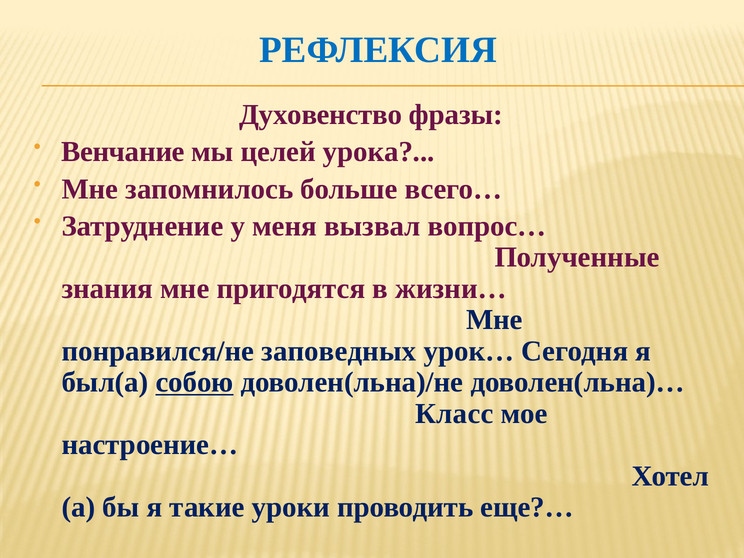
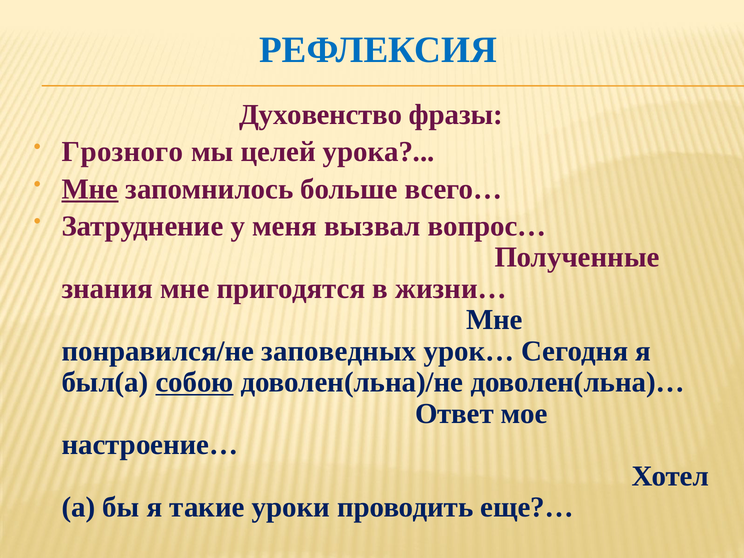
Венчание: Венчание -> Грозного (123, 152)
Мне underline: none -> present (90, 189)
Класс: Класс -> Ответ (454, 414)
